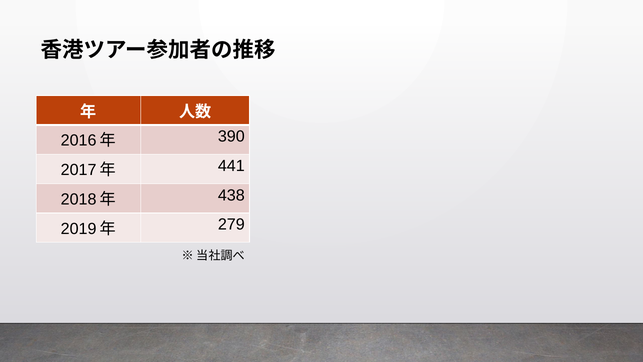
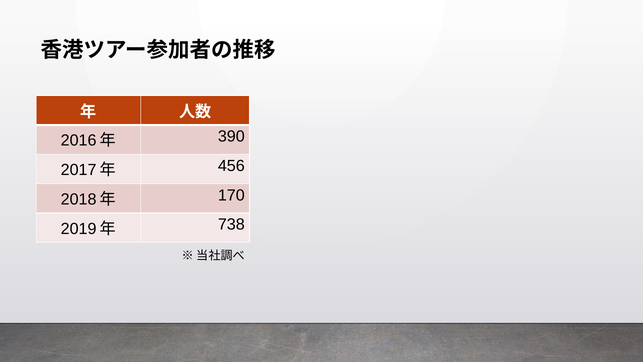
441: 441 -> 456 (231, 166)
438: 438 -> 170 (231, 195)
279: 279 -> 738 (231, 224)
